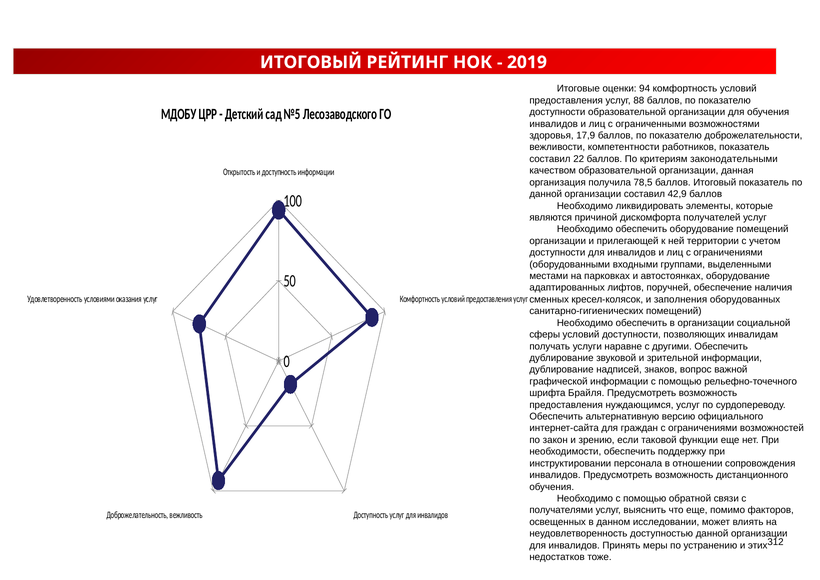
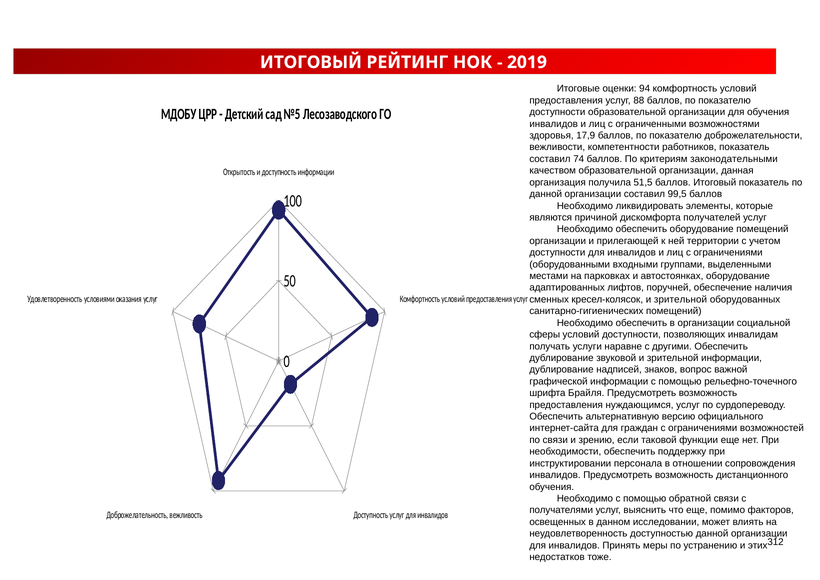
22: 22 -> 74 (579, 159)
78,5: 78,5 -> 51,5 (643, 182)
42,9: 42,9 -> 99,5 (677, 194)
кресел-колясок и заполнения: заполнения -> зрительной (680, 299)
по закон: закон -> связи (555, 440)
